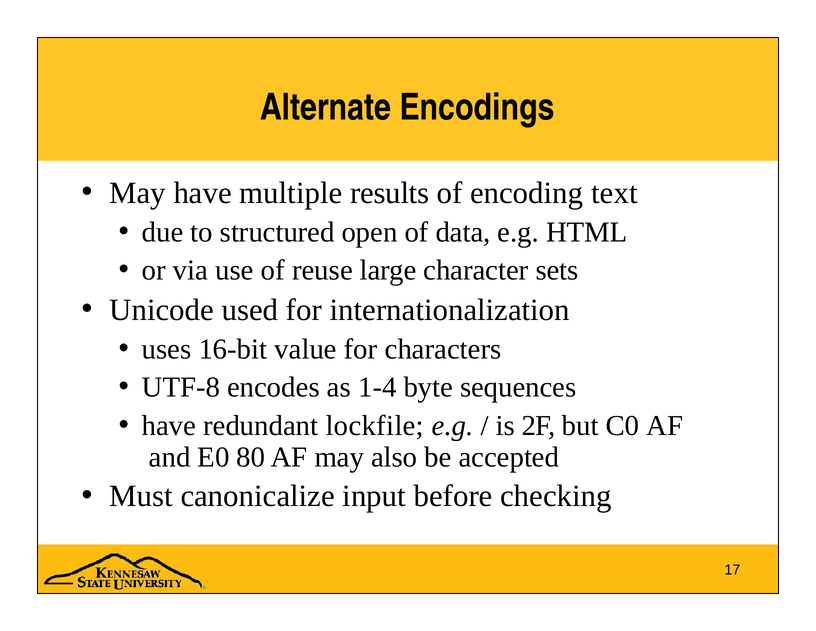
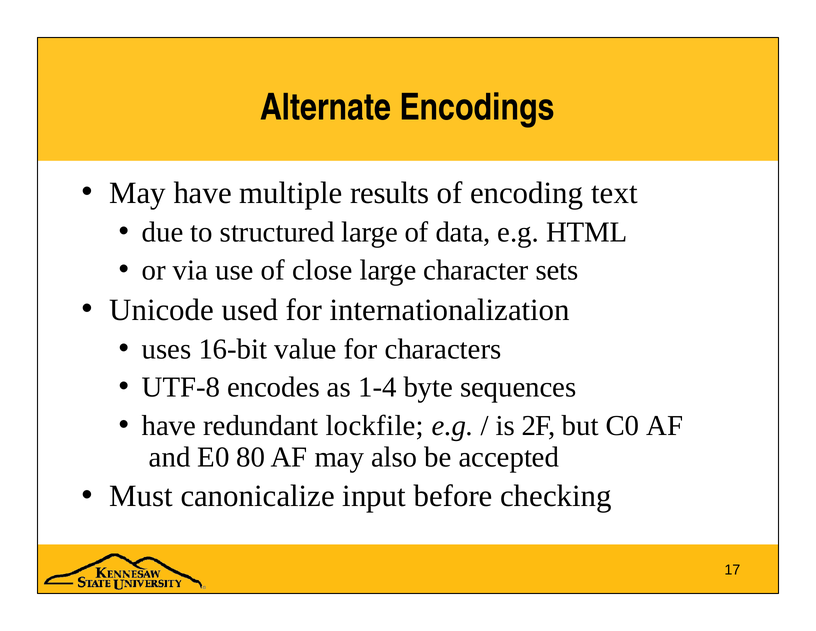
structured open: open -> large (370, 232)
reuse: reuse -> close (322, 270)
